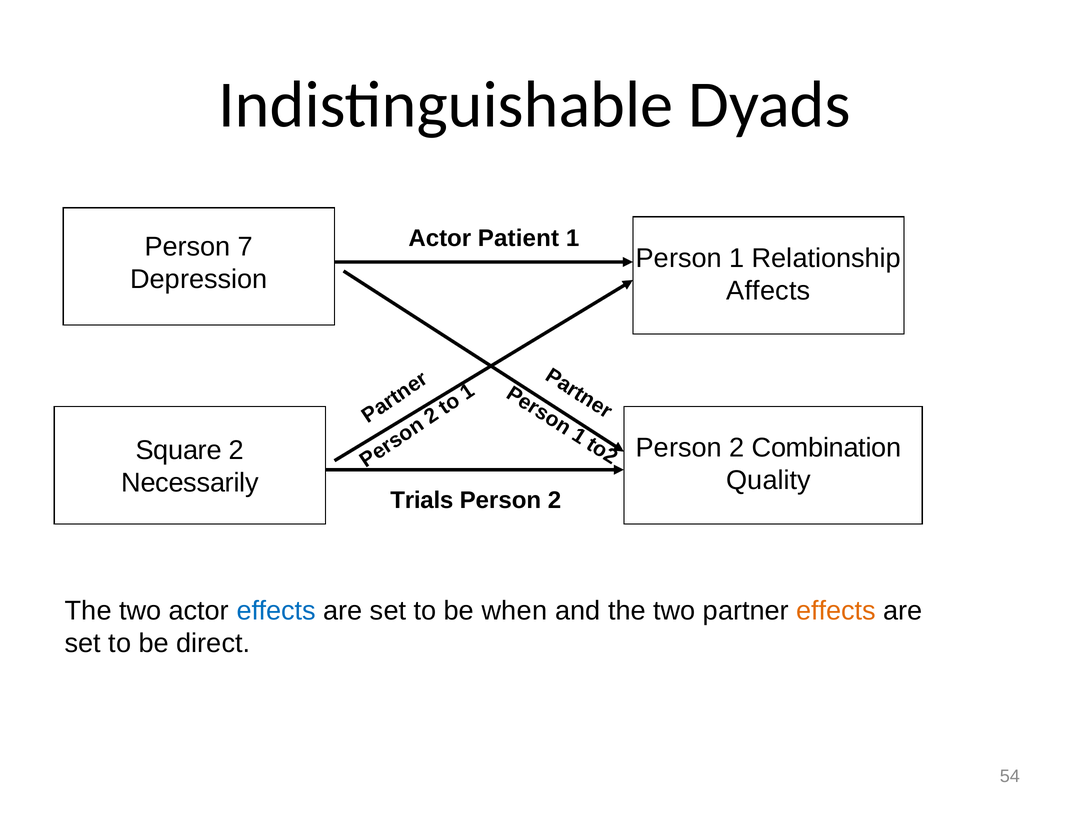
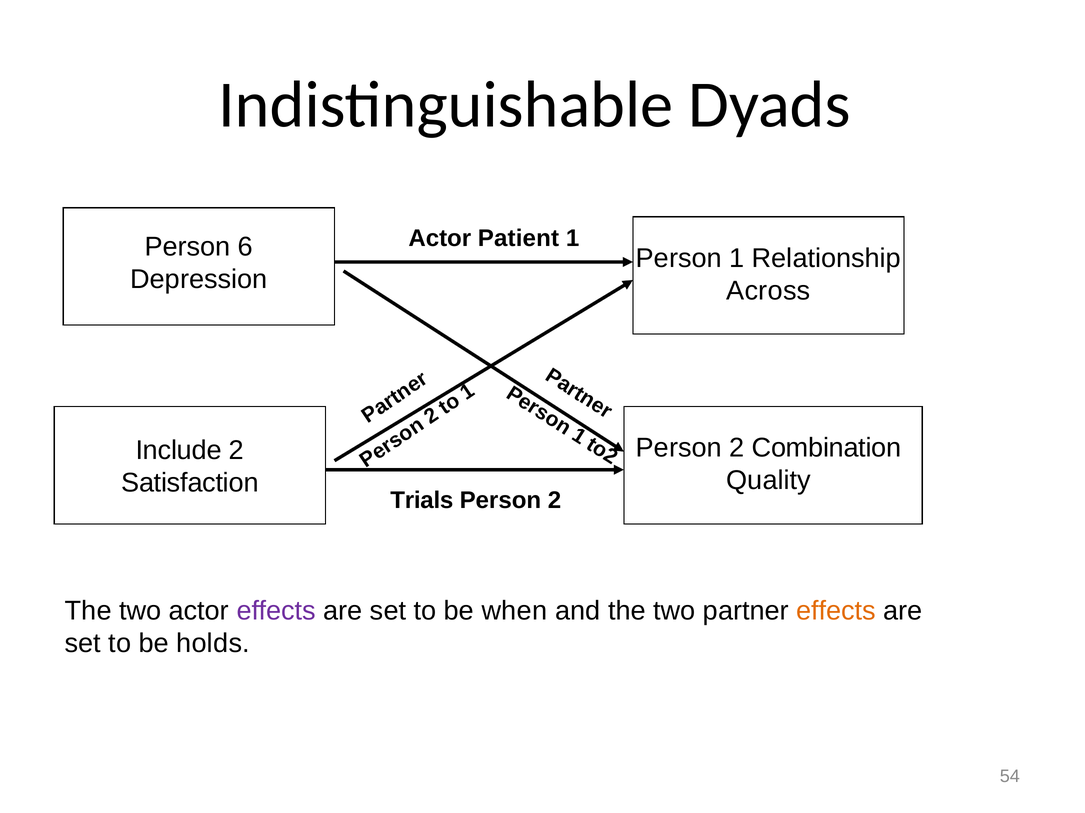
7: 7 -> 6 (245, 247)
Affects: Affects -> Across (768, 291)
Square: Square -> Include (179, 451)
Necessarily: Necessarily -> Satisfaction (190, 483)
effects colour: blue -> purple (276, 611)
direct: direct -> holds (213, 644)
